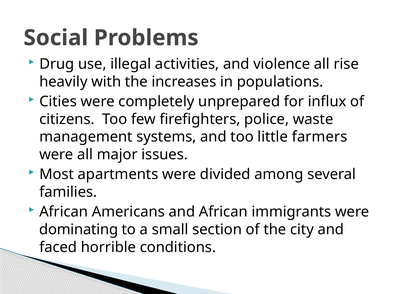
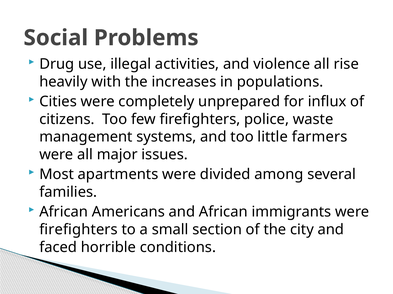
dominating: dominating -> firefighters (78, 230)
